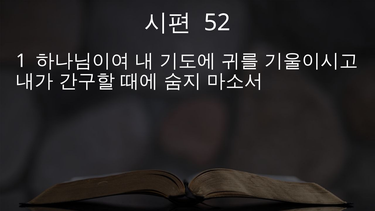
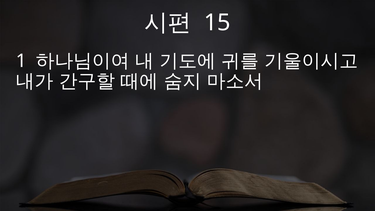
52: 52 -> 15 (217, 23)
